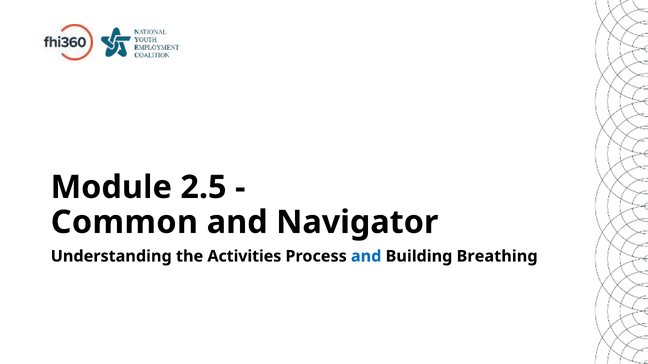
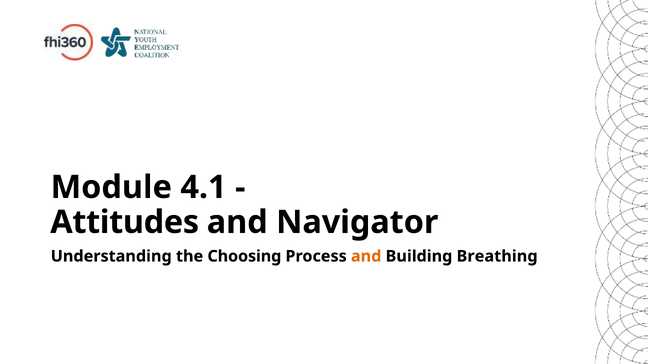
2.5: 2.5 -> 4.1 (203, 188)
Common: Common -> Attitudes (125, 223)
Activities: Activities -> Choosing (244, 257)
and colour: blue -> orange (366, 257)
